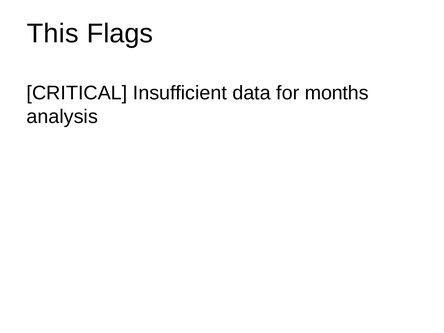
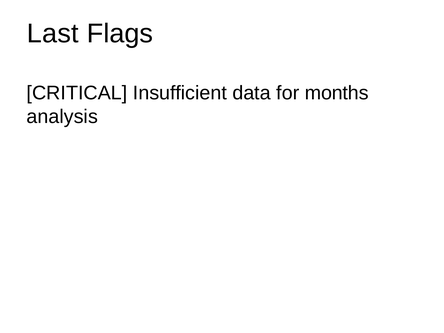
This: This -> Last (53, 34)
